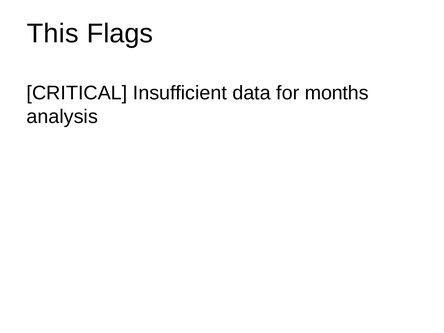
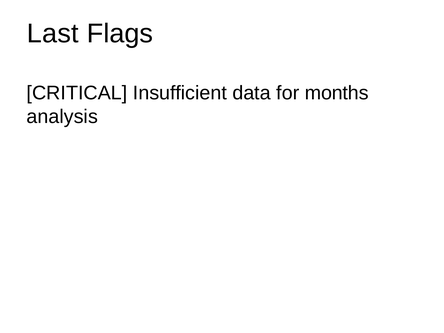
This: This -> Last (53, 34)
